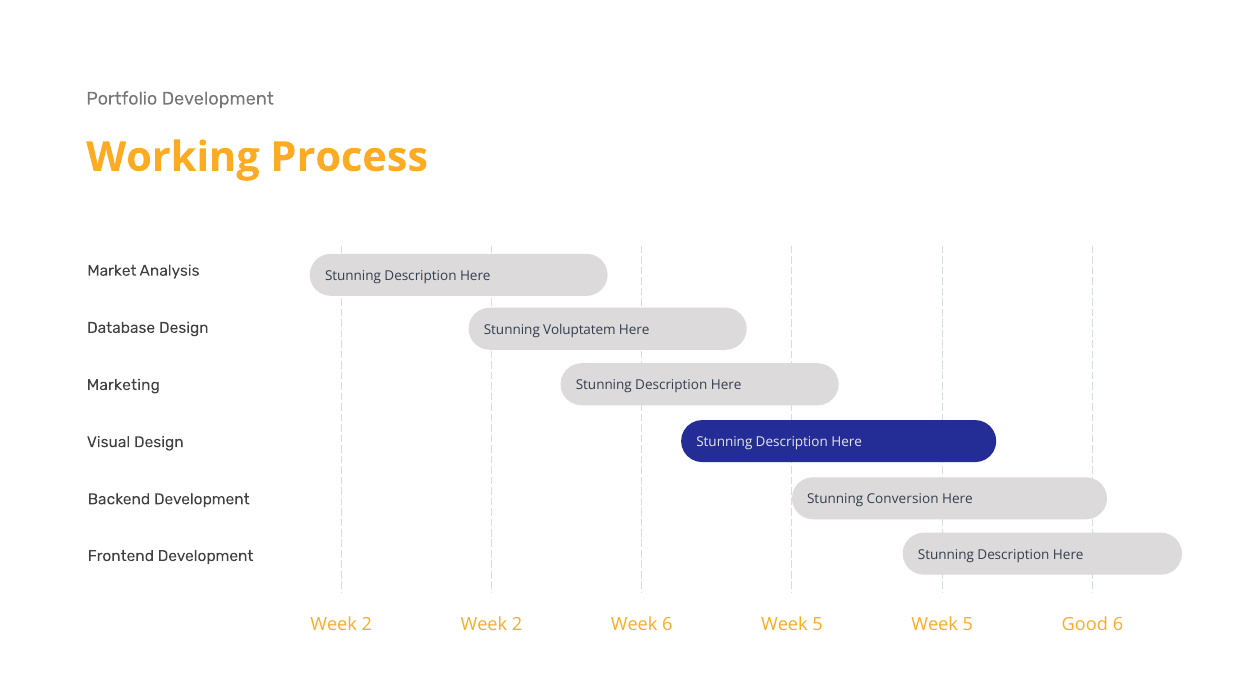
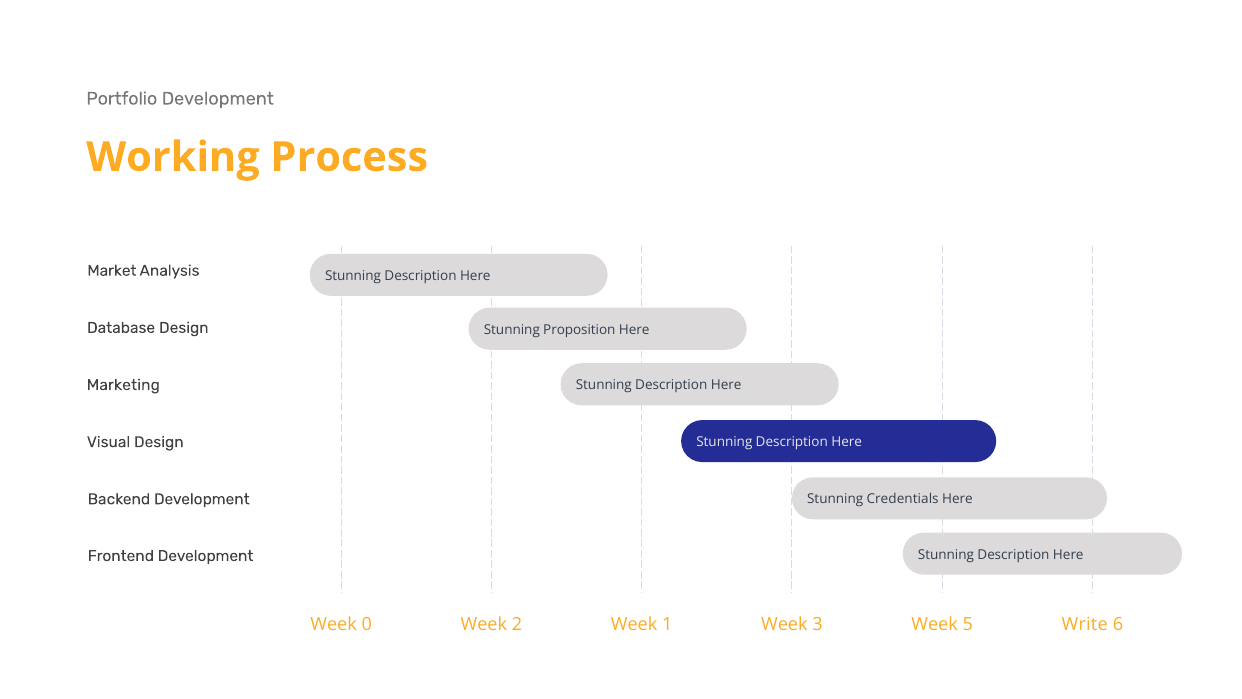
Voluptatem: Voluptatem -> Proposition (579, 329)
Conversion: Conversion -> Credentials (903, 499)
2: 2 -> 0 (367, 624)
Week 6: 6 -> 1 (667, 624)
5: 5 -> 3 (818, 624)
Good: Good -> Write (1085, 624)
